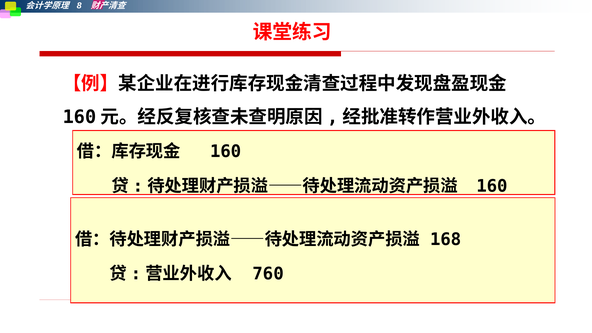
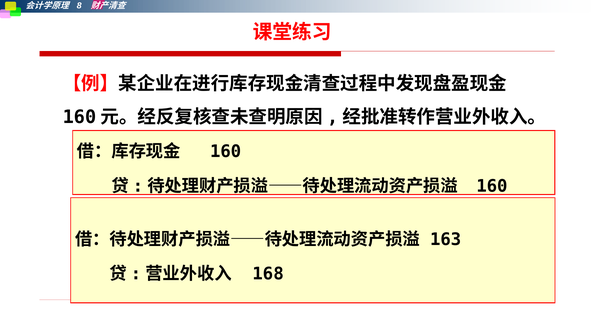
168: 168 -> 163 (446, 239)
760: 760 -> 168 (268, 274)
